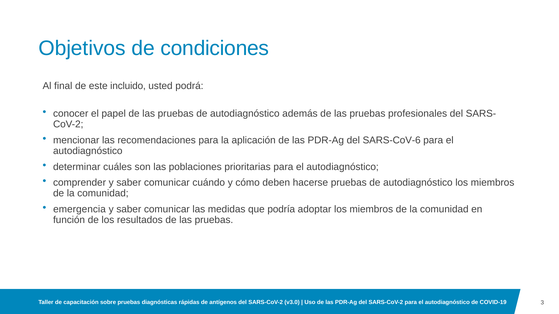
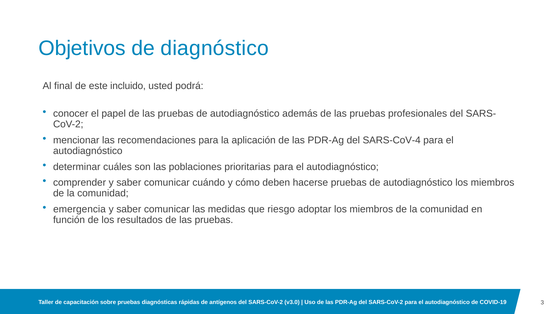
condiciones: condiciones -> diagnóstico (215, 48)
SARS-CoV-6: SARS-CoV-6 -> SARS-CoV-4 (392, 140)
podría: podría -> riesgo (281, 210)
